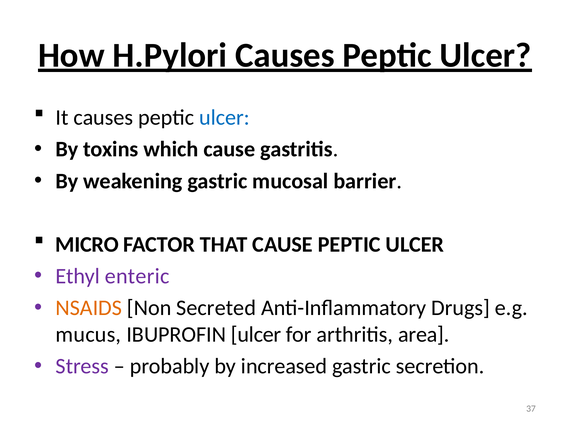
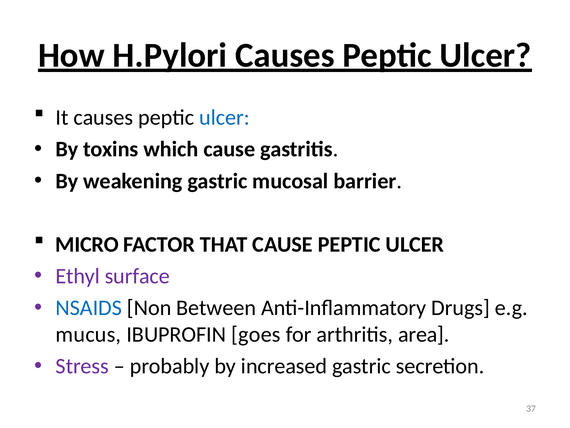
enteric: enteric -> surface (137, 276)
NSAIDS colour: orange -> blue (89, 308)
Secreted: Secreted -> Between (216, 308)
IBUPROFIN ulcer: ulcer -> goes (256, 334)
